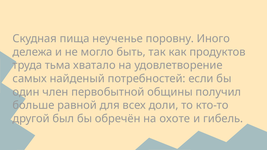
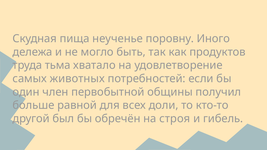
найденый: найденый -> животных (77, 79)
охоте: охоте -> строя (175, 119)
